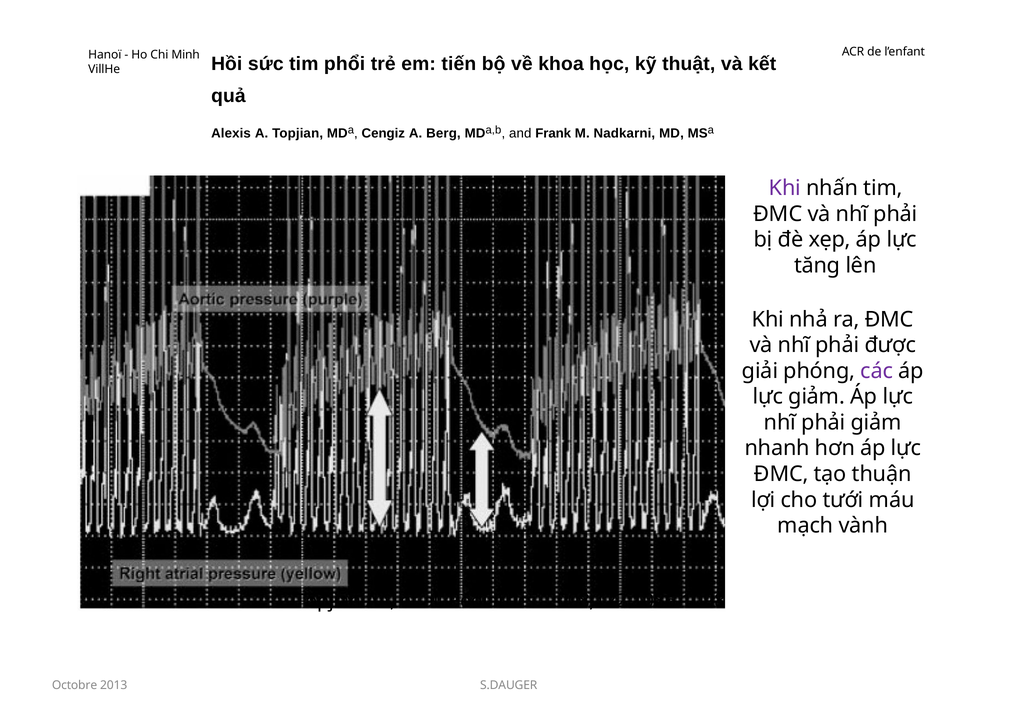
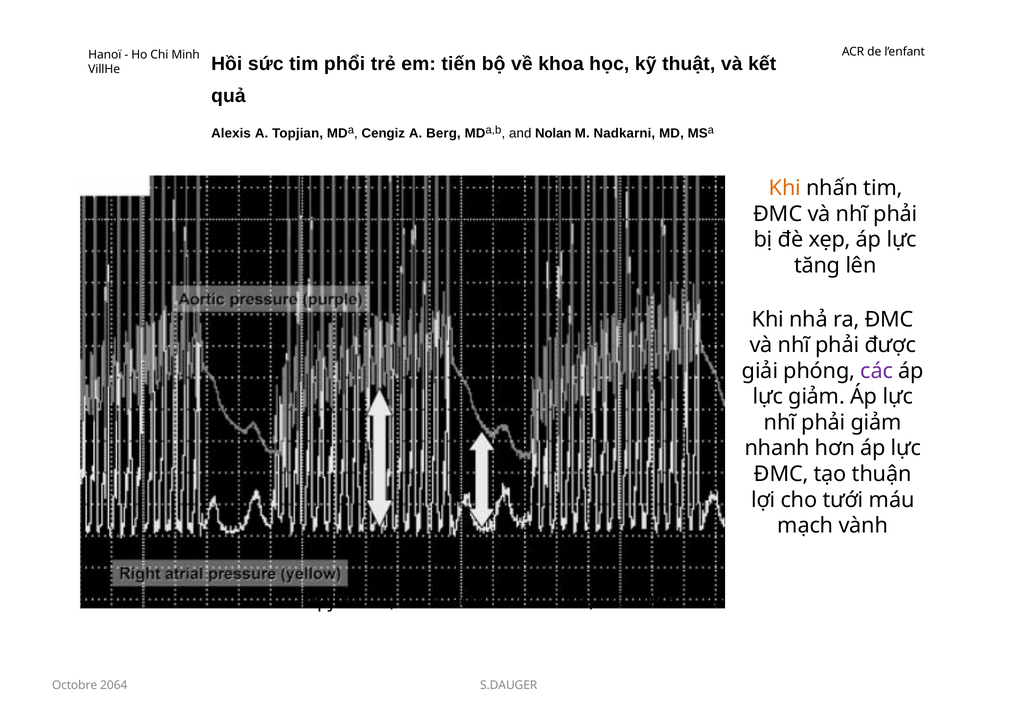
Frank: Frank -> Nolan (553, 133)
Khi colour: purple -> orange (785, 188)
2013: 2013 -> 2064 (114, 685)
